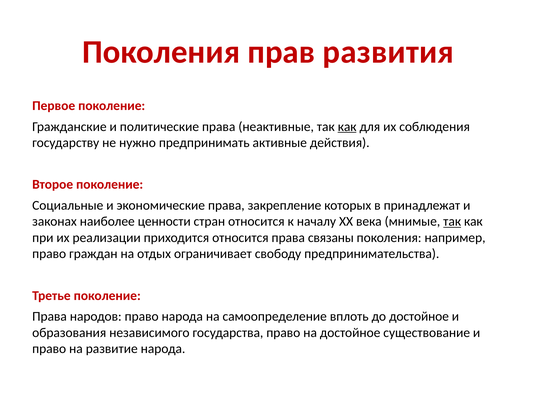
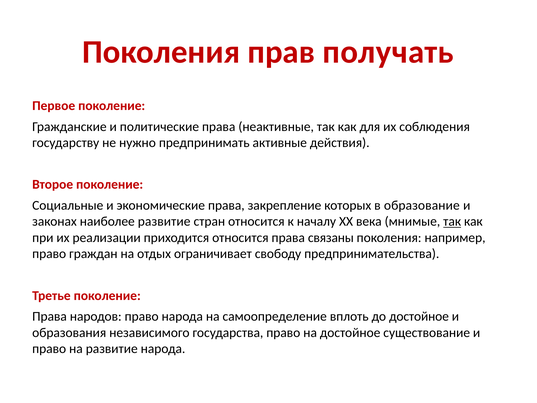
развития: развития -> получать (388, 52)
как underline: present -> none (347, 127)
принадлежат: принадлежат -> образование (422, 205)
наиболее ценности: ценности -> развитие (164, 221)
